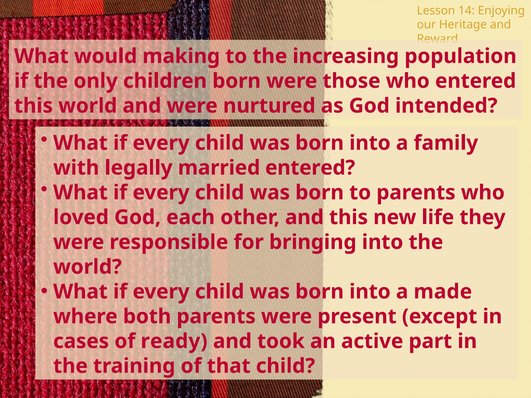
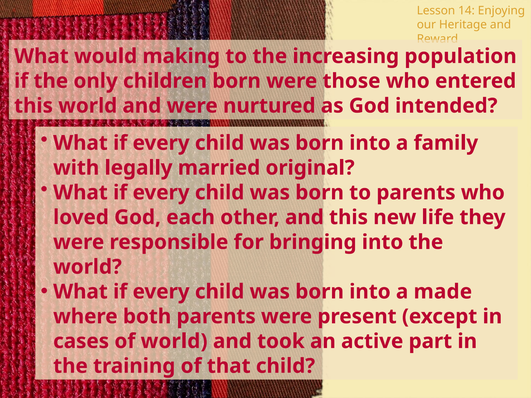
married entered: entered -> original (310, 168)
of ready: ready -> world (174, 341)
